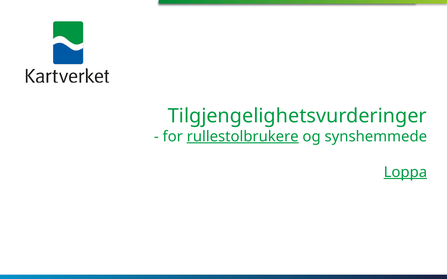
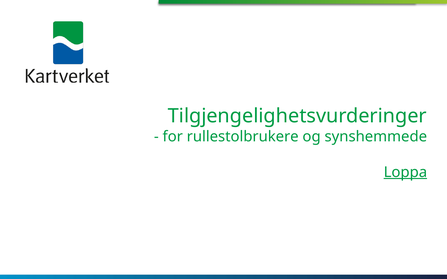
rullestolbrukere underline: present -> none (243, 137)
